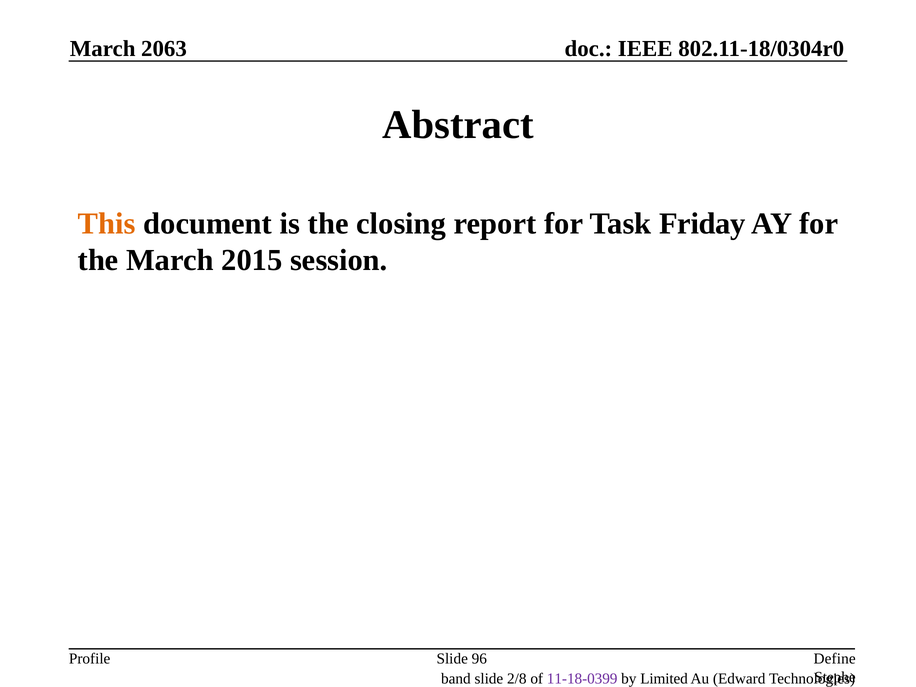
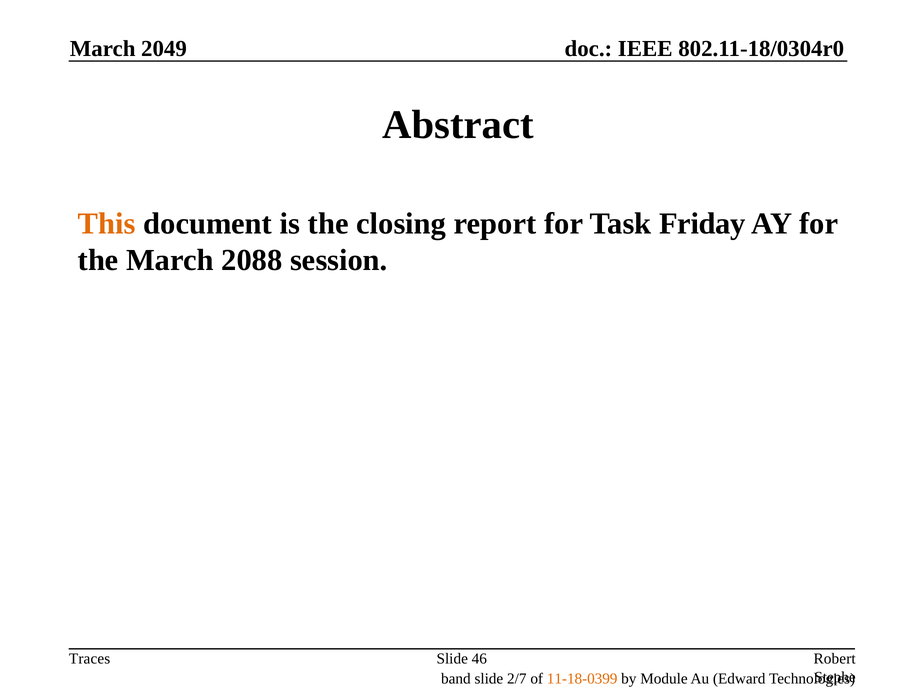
2063: 2063 -> 2049 (164, 49)
2015: 2015 -> 2088 (252, 260)
Profile: Profile -> Traces (90, 659)
96: 96 -> 46 (479, 659)
Define: Define -> Robert (835, 659)
2/8: 2/8 -> 2/7 (517, 679)
11-18-0399 colour: purple -> orange (582, 679)
Limited: Limited -> Module (664, 679)
